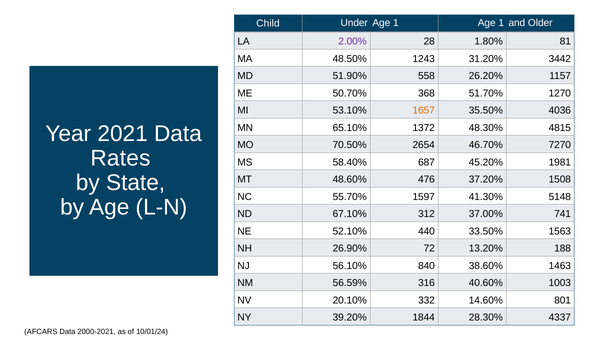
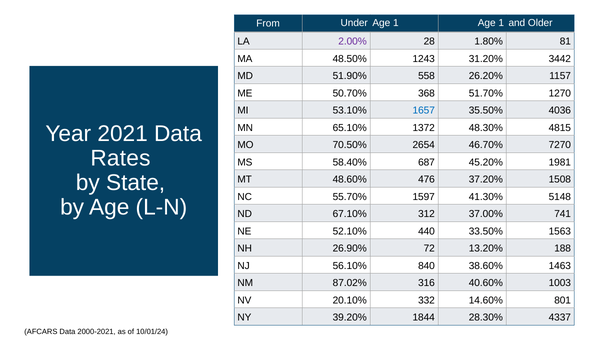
Child: Child -> From (268, 23)
1657 colour: orange -> blue (424, 110)
56.59%: 56.59% -> 87.02% (350, 283)
